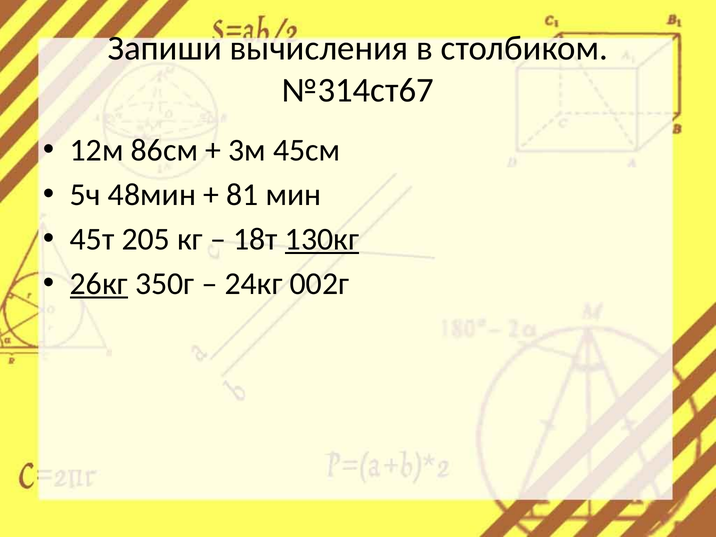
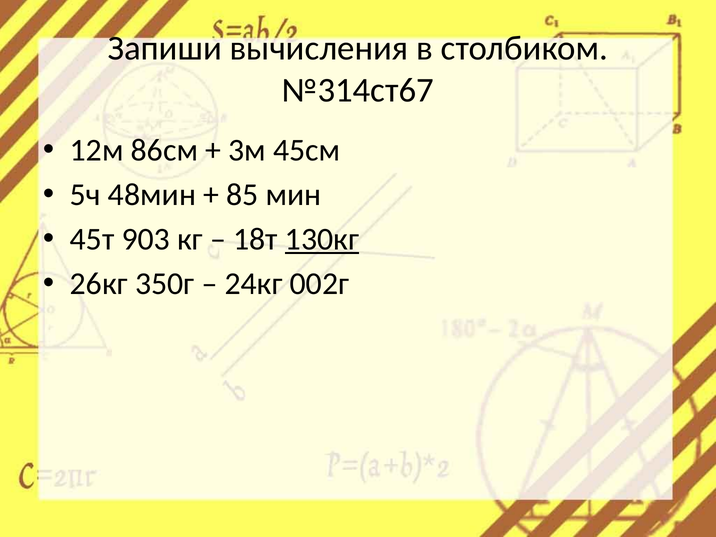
81: 81 -> 85 (242, 195)
205: 205 -> 903 (146, 239)
26кг underline: present -> none (99, 284)
